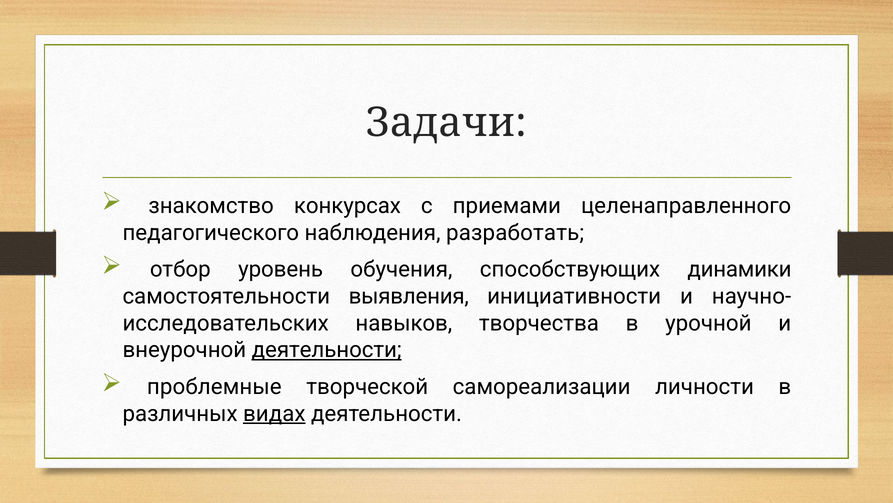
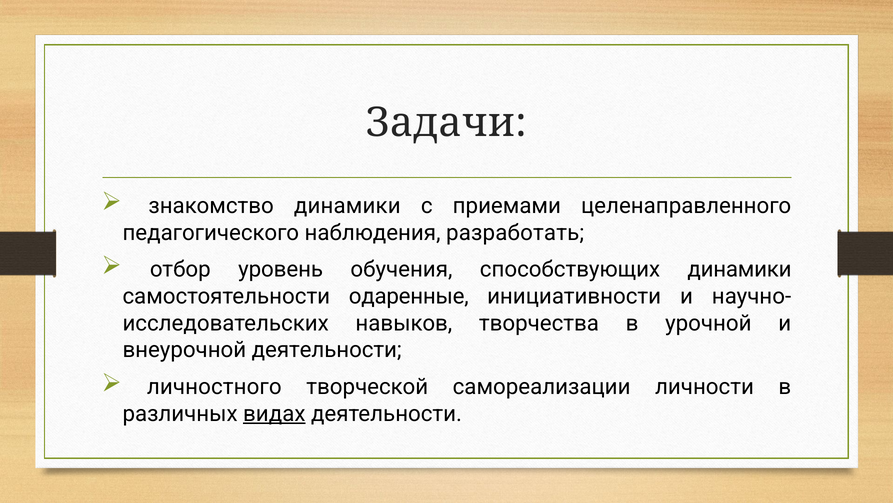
знакомство конкурсах: конкурсах -> динамики (347, 206)
выявления: выявления -> одаренные (409, 296)
деятельности underline: present -> none (327, 350)
проблемные: проблемные -> личностного (214, 386)
